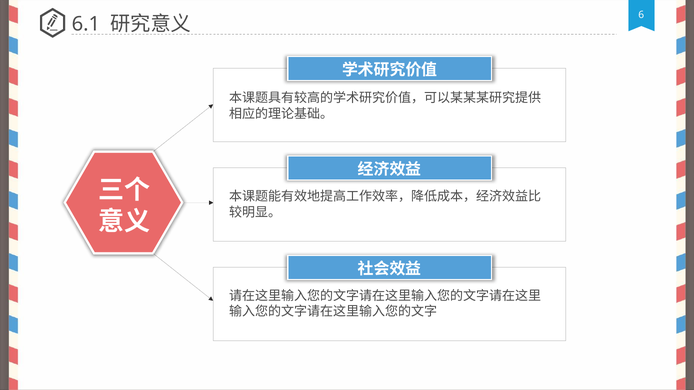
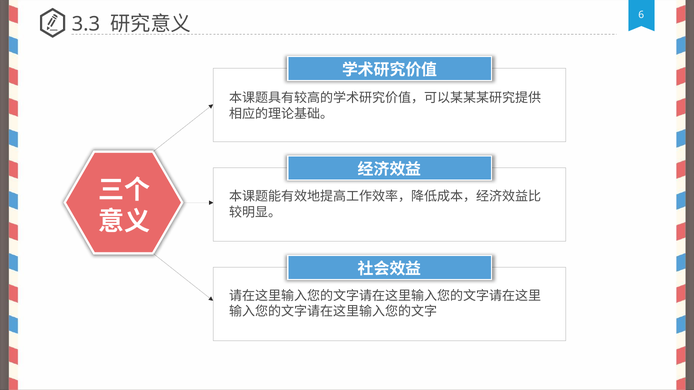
6.1: 6.1 -> 3.3 (86, 24)
